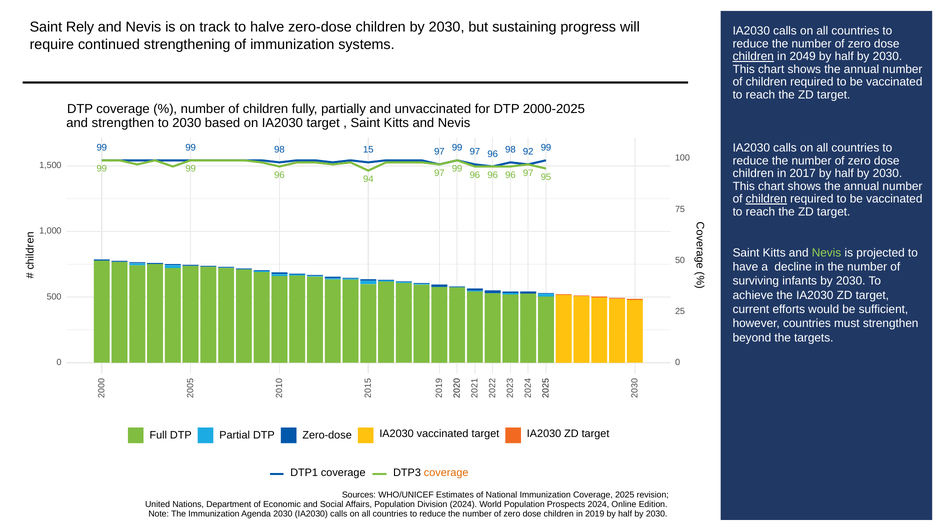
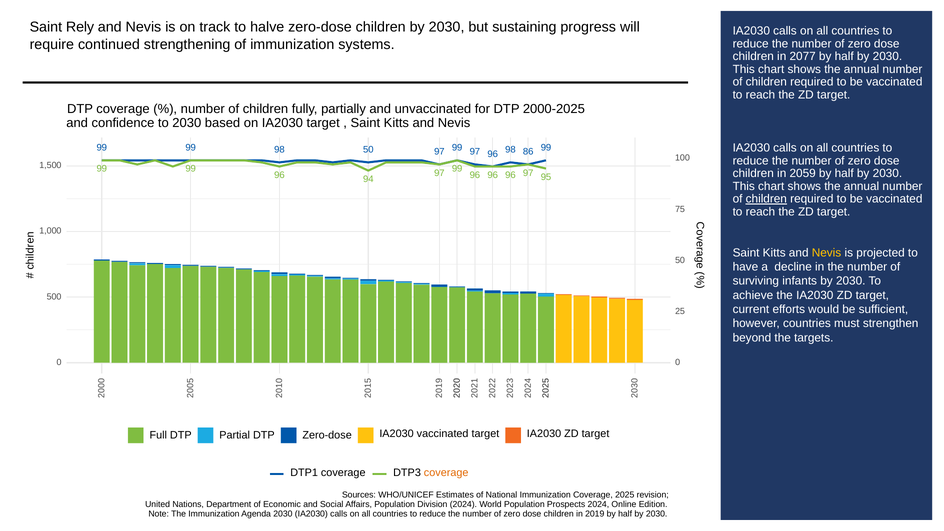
children underline: present -> none (753, 57)
2049: 2049 -> 2077 (803, 57)
and strengthen: strengthen -> confidence (123, 123)
98 15: 15 -> 50 (368, 150)
92: 92 -> 86 (528, 152)
2017: 2017 -> 2059 (803, 174)
Nevis colour: light green -> yellow (827, 253)
